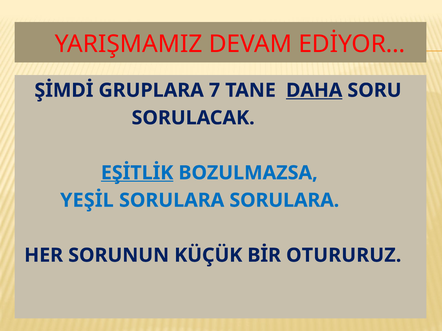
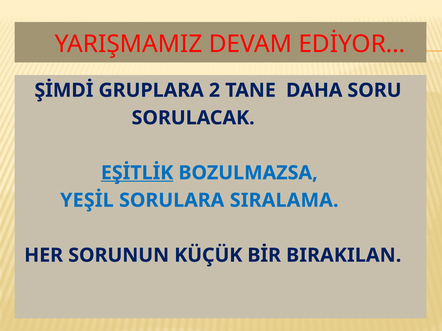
7: 7 -> 2 (215, 90)
DAHA underline: present -> none (314, 90)
SORULARA SORULARA: SORULARA -> SIRALAMA (284, 201)
OTURURUZ: OTURURUZ -> BIRAKILAN (344, 256)
